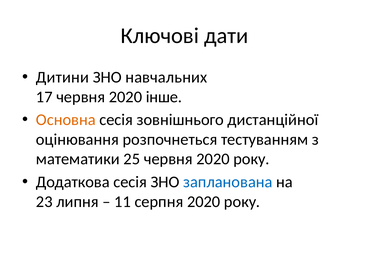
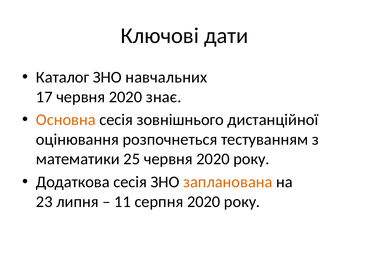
Дитини: Дитини -> Каталог (63, 77)
інше: інше -> знає (164, 97)
запланована colour: blue -> orange (228, 182)
